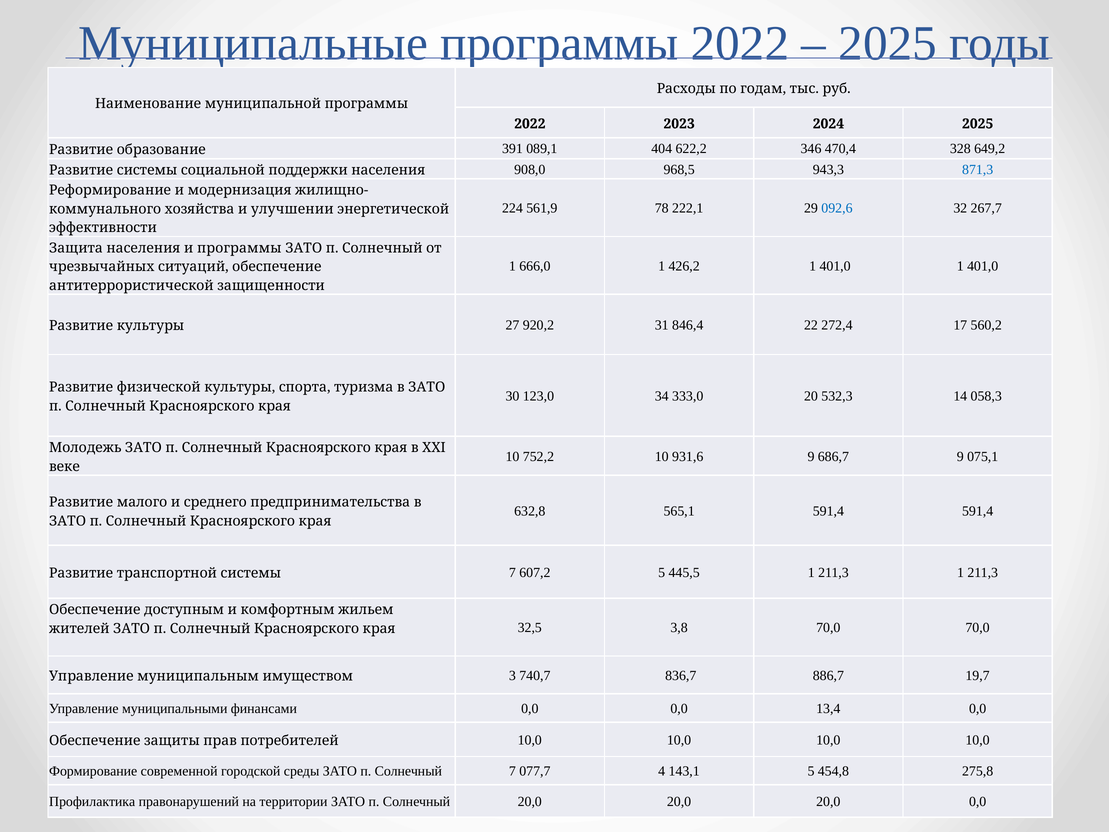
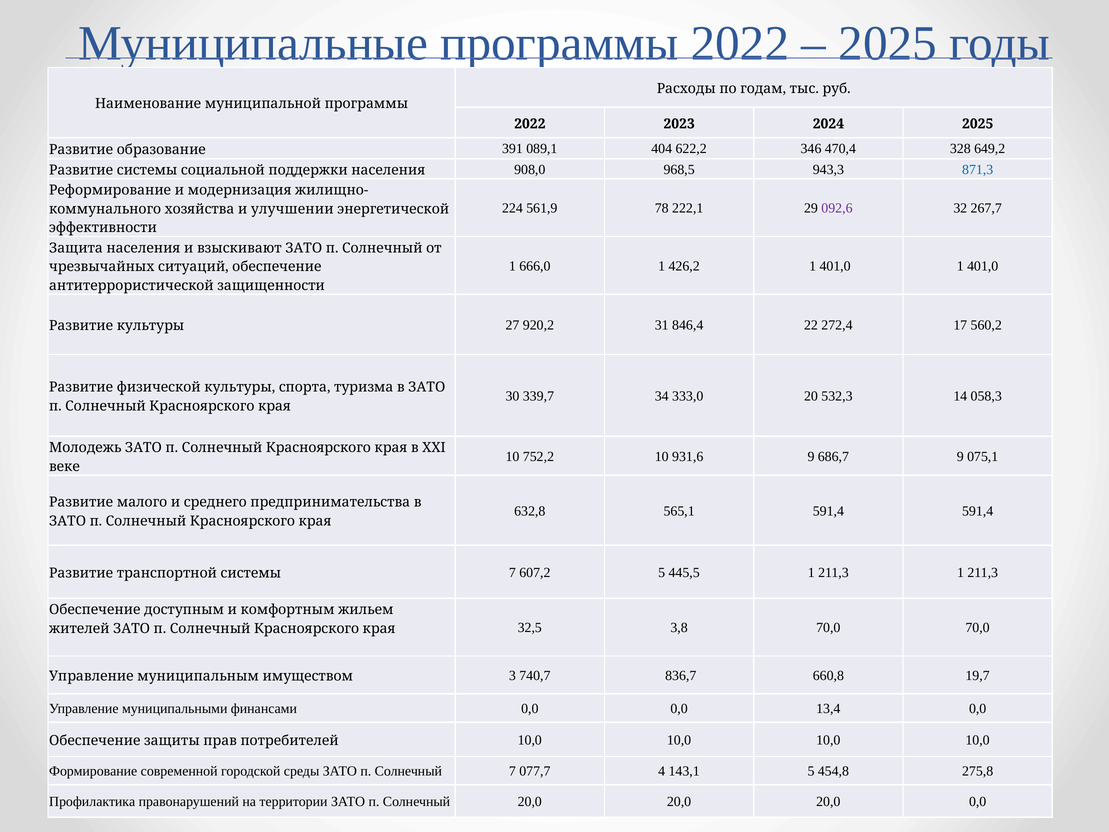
092,6 colour: blue -> purple (837, 208)
и программы: программы -> взыскивают (239, 248)
123,0: 123,0 -> 339,7 (538, 396)
886,7: 886,7 -> 660,8 (828, 675)
